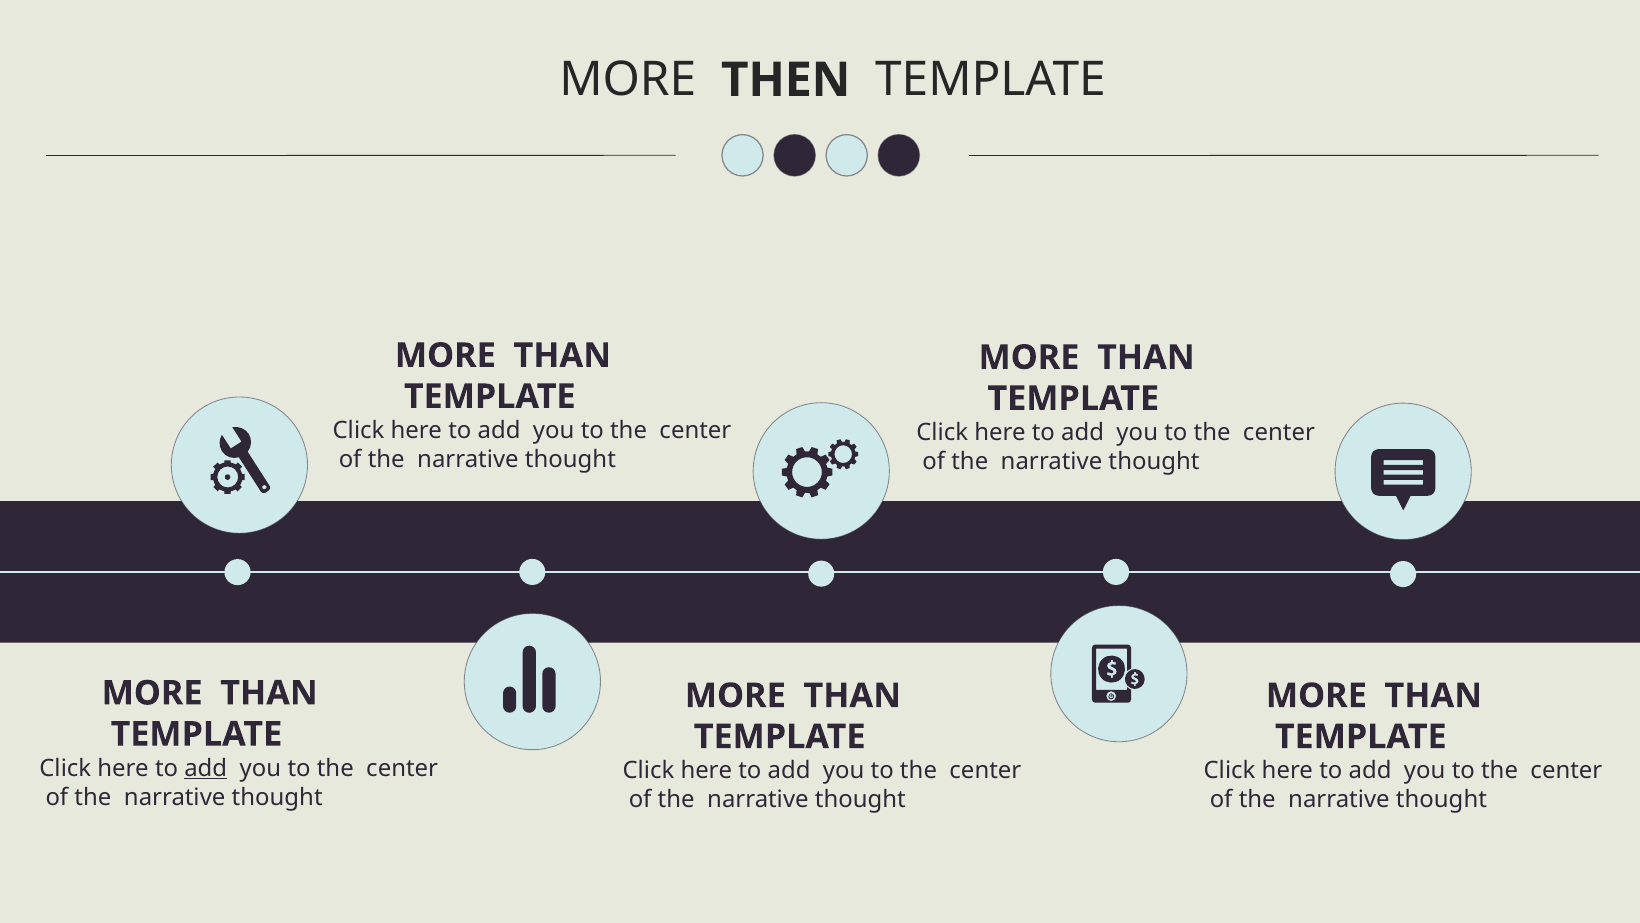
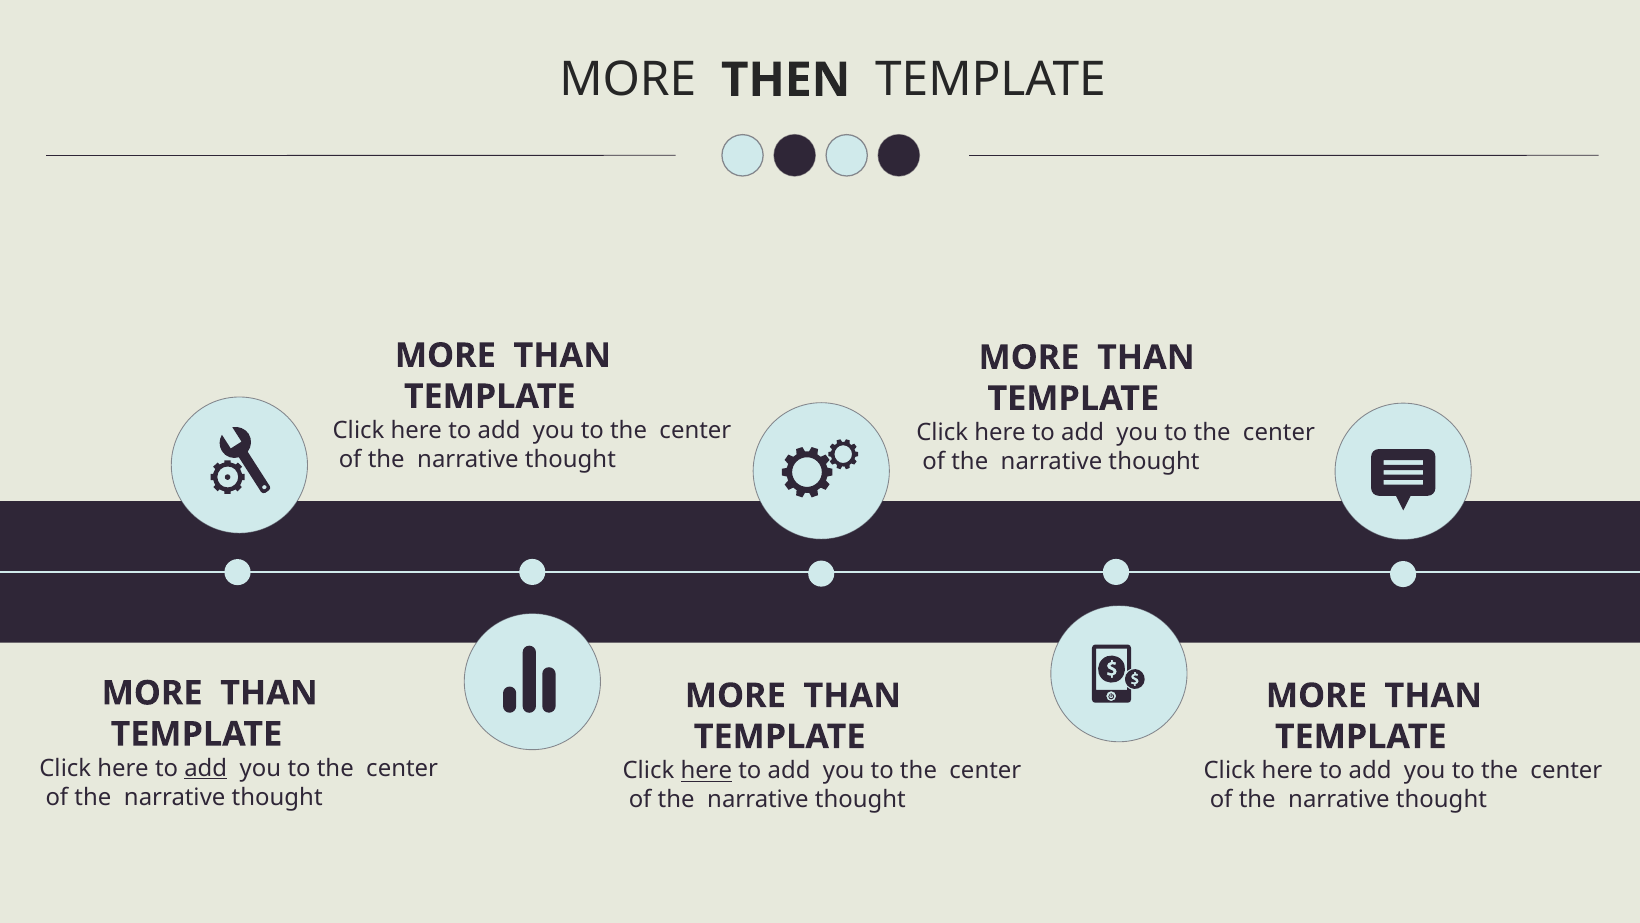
here underline: none -> present (706, 771)
